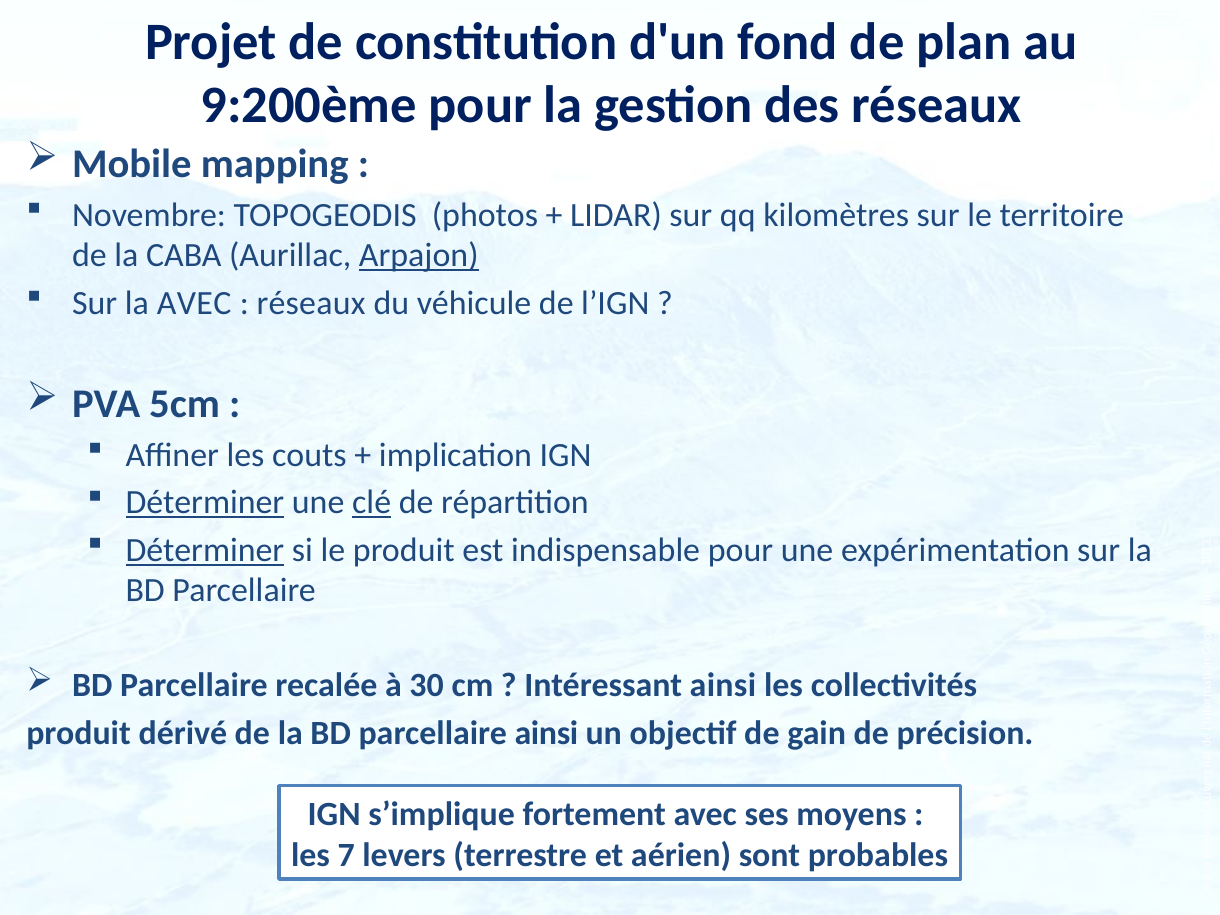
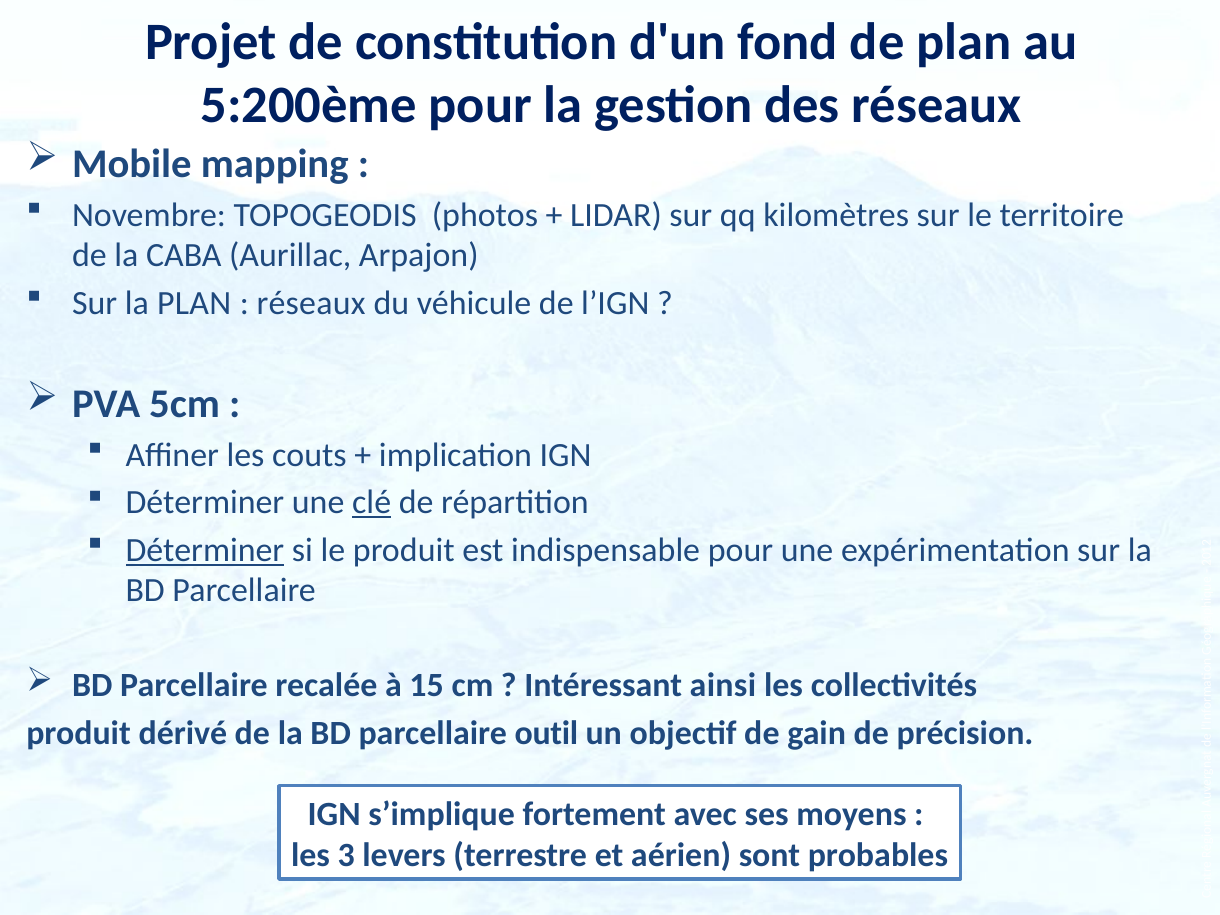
9:200ème: 9:200ème -> 5:200ème (309, 106)
Arpajon underline: present -> none (419, 256)
la AVEC: AVEC -> PLAN (194, 303)
Déterminer underline: present -> none (205, 503)
30: 30 -> 15 (427, 686)
parcellaire ainsi: ainsi -> outil (546, 733)
7: 7 -> 3 (346, 855)
